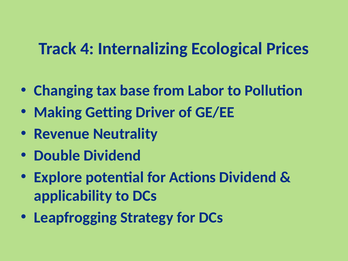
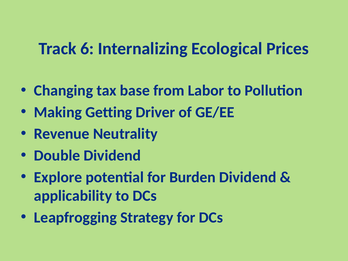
4: 4 -> 6 (87, 49)
Actions: Actions -> Burden (192, 177)
